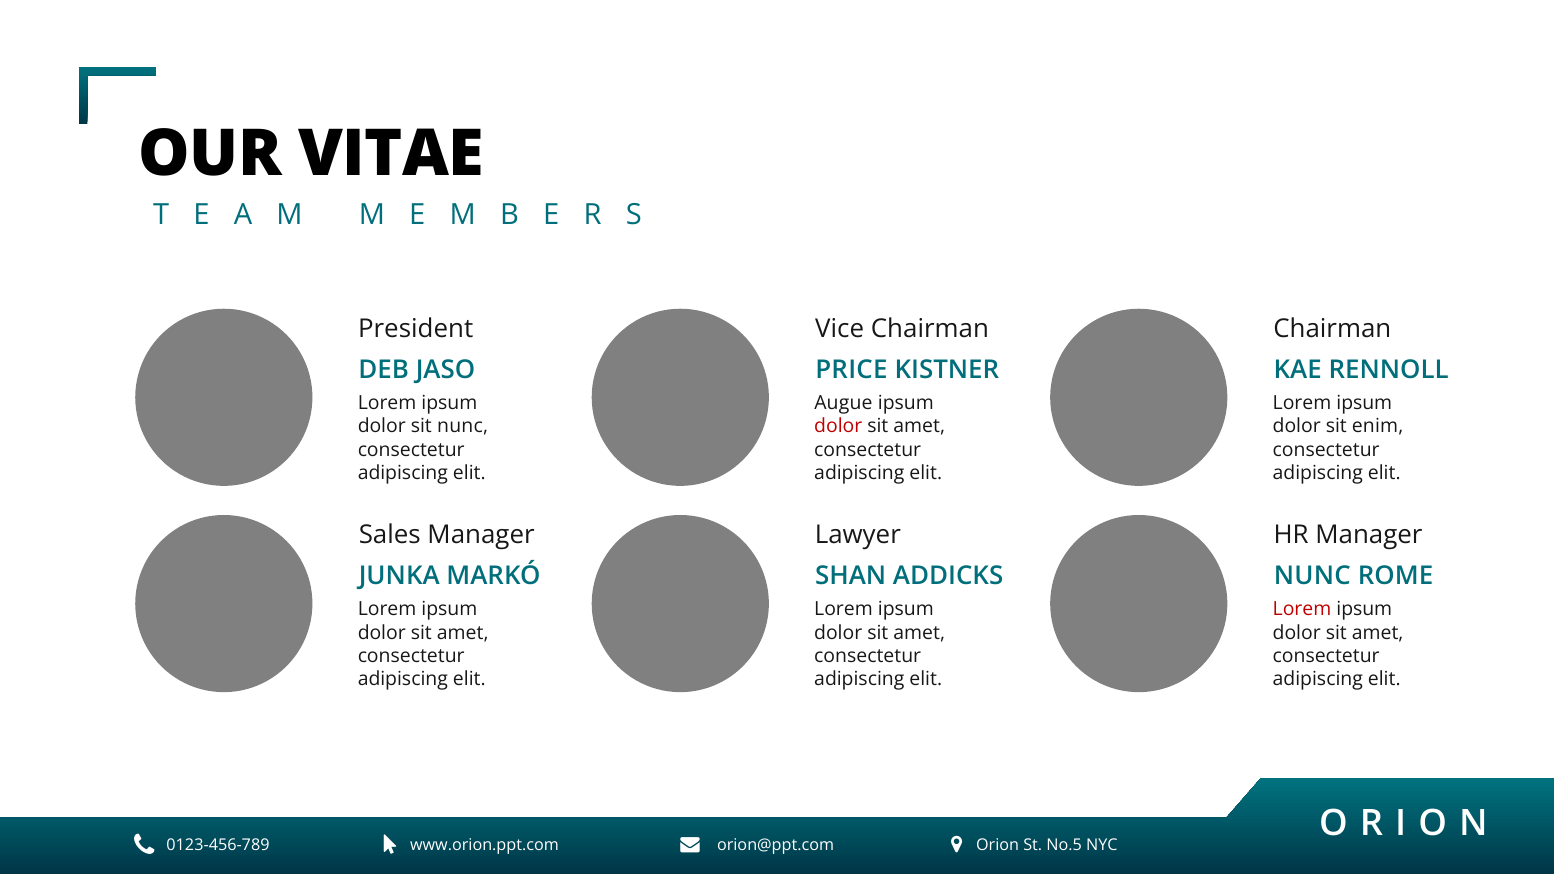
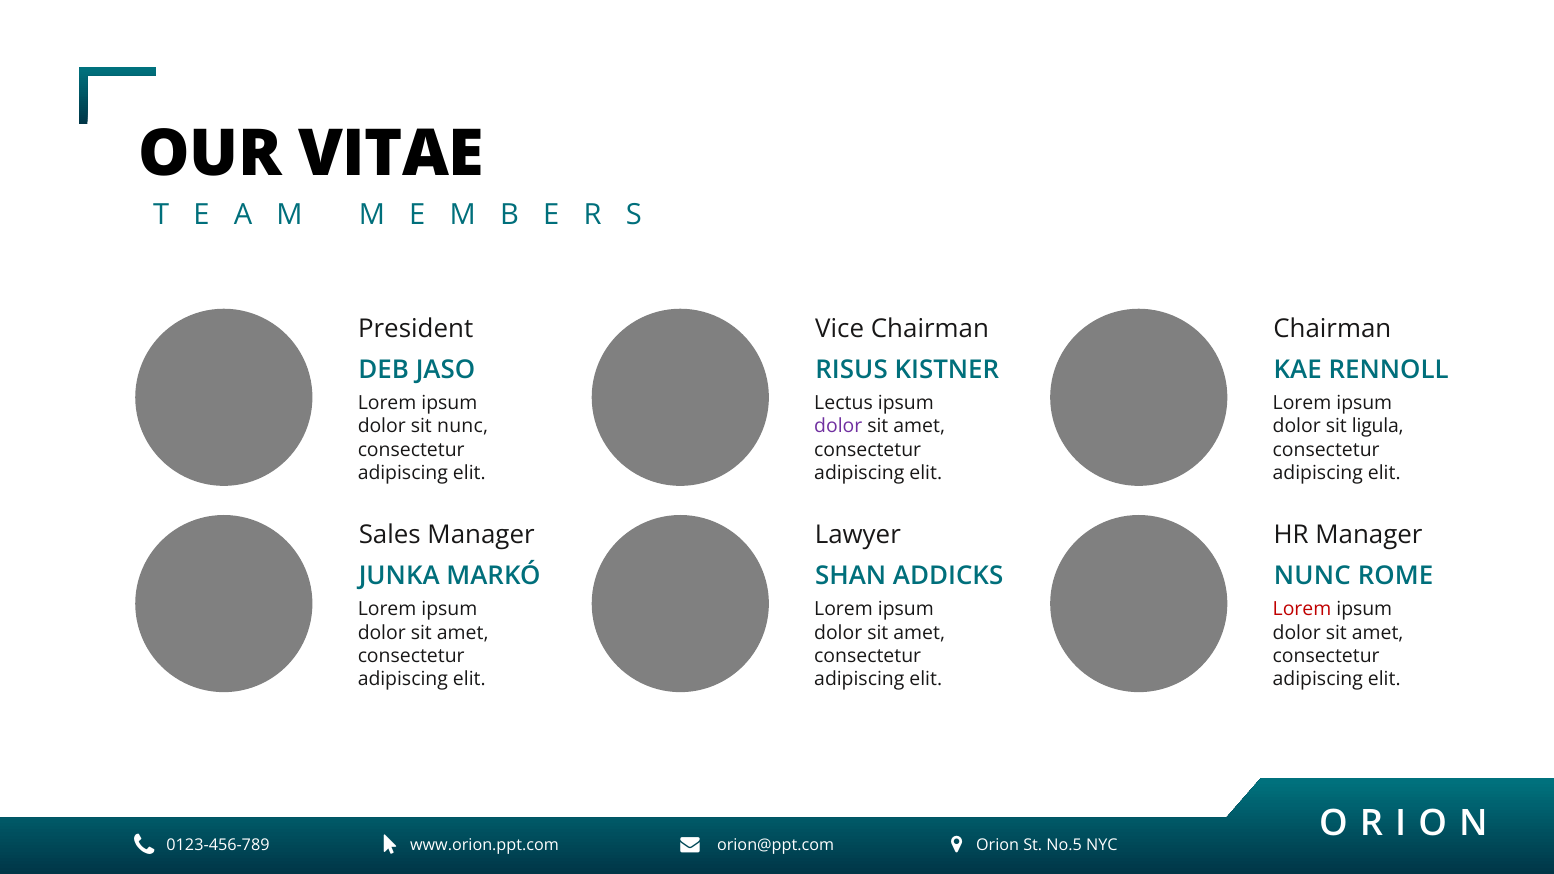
PRICE: PRICE -> RISUS (852, 370)
Augue: Augue -> Lectus (844, 403)
dolor colour: red -> purple (838, 426)
enim: enim -> ligula (1378, 426)
